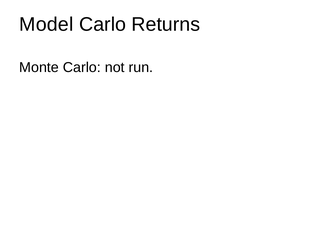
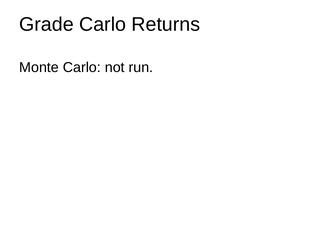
Model: Model -> Grade (46, 24)
